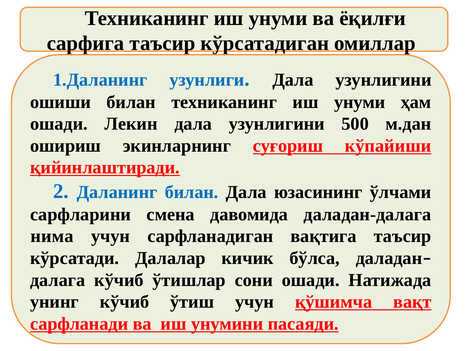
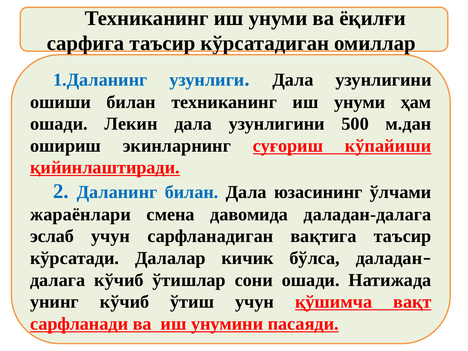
сарфларини: сарфларини -> жараёнлари (81, 214)
нима: нима -> эслаб (52, 236)
